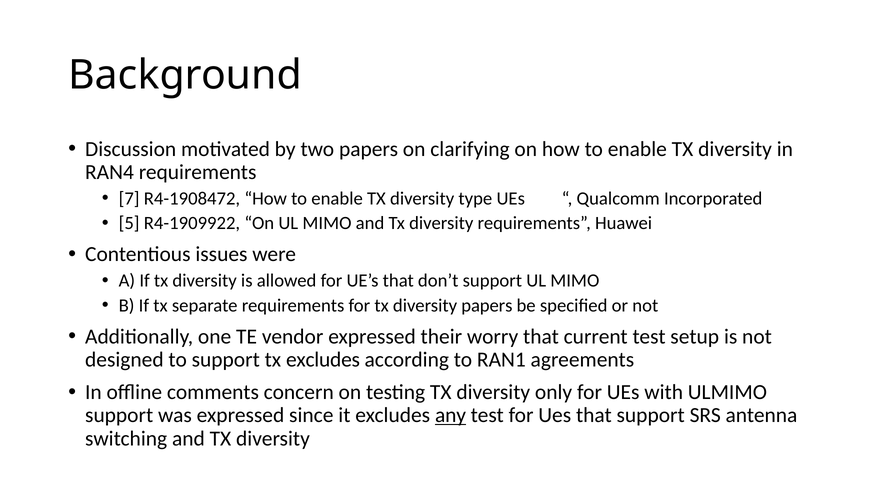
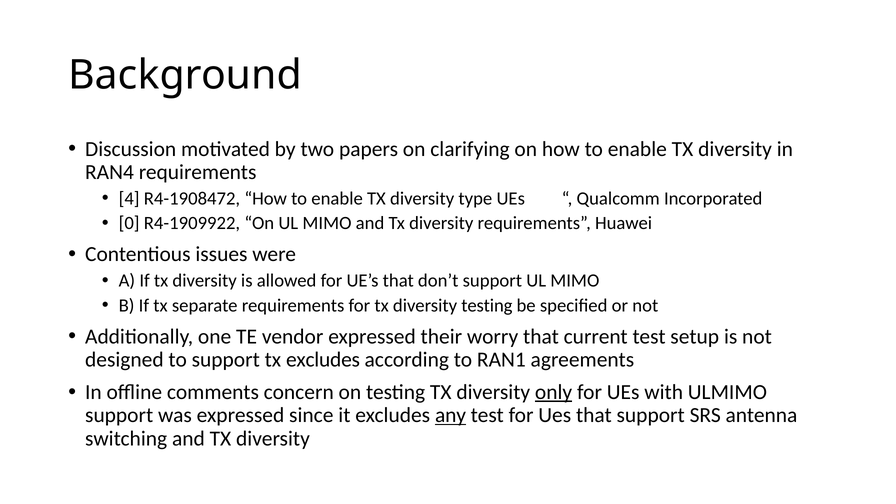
7: 7 -> 4 (129, 199)
5: 5 -> 0 (129, 223)
diversity papers: papers -> testing (487, 305)
only underline: none -> present (554, 392)
